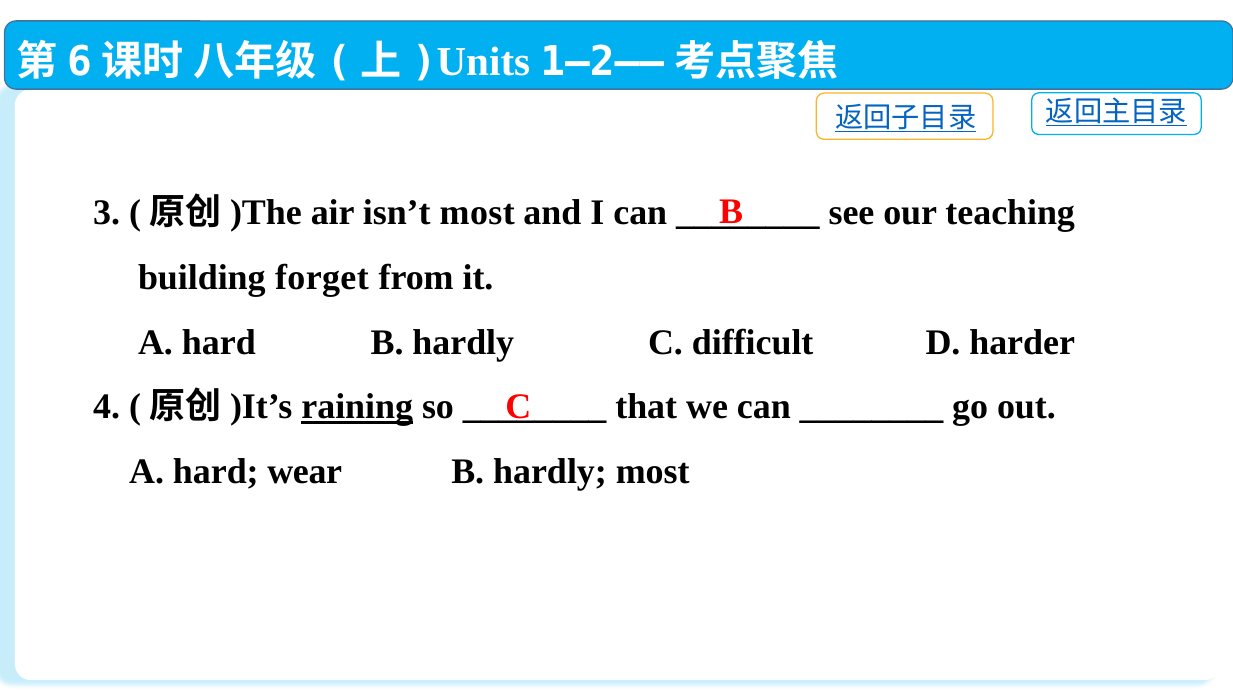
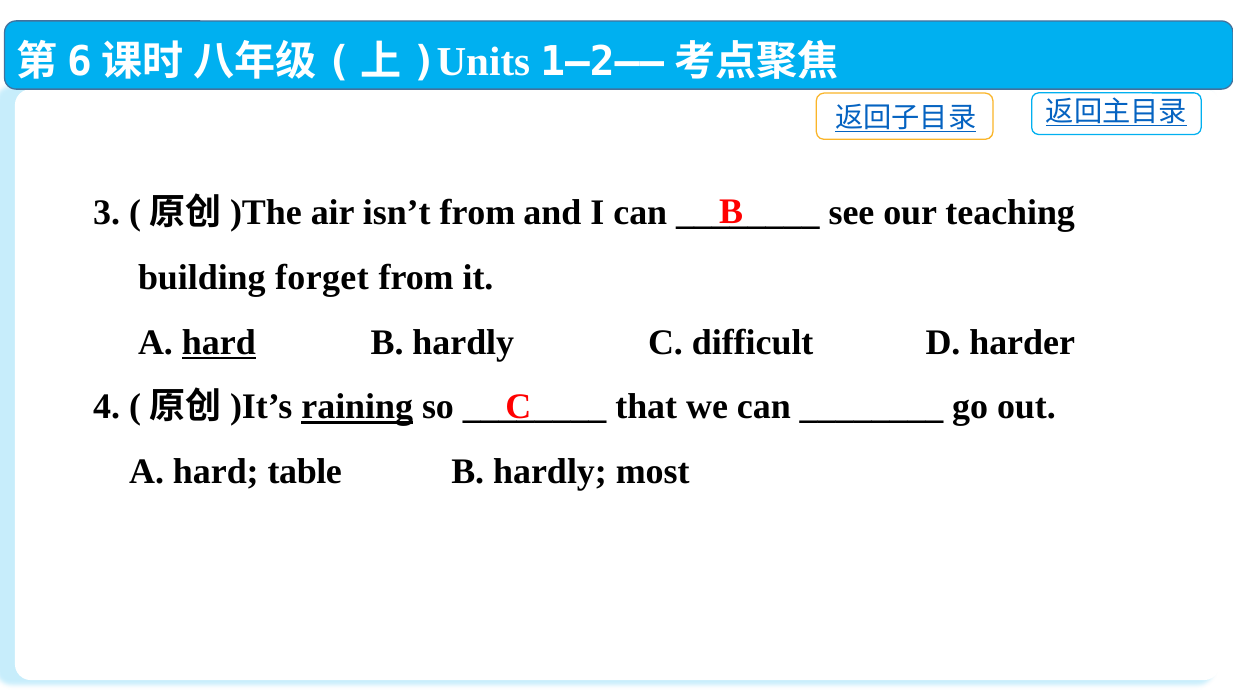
isn’t most: most -> from (477, 213)
hard underline: none -> present (219, 343)
wear: wear -> table (305, 472)
